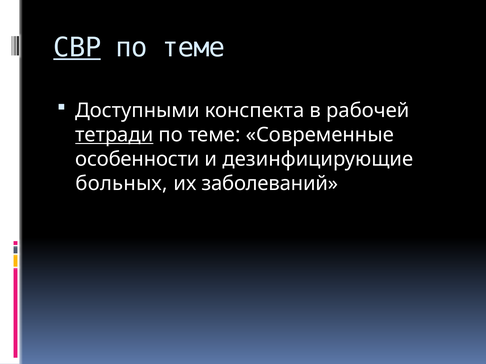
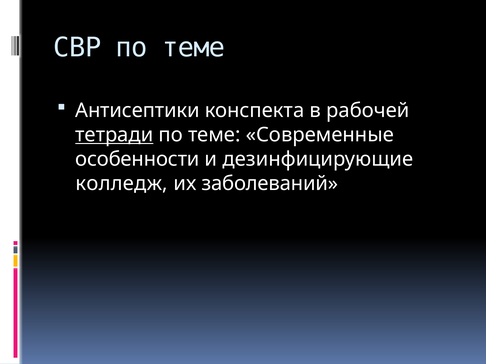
СВР underline: present -> none (77, 48)
Доступными: Доступными -> Антисептики (138, 111)
больных: больных -> колледж (122, 184)
